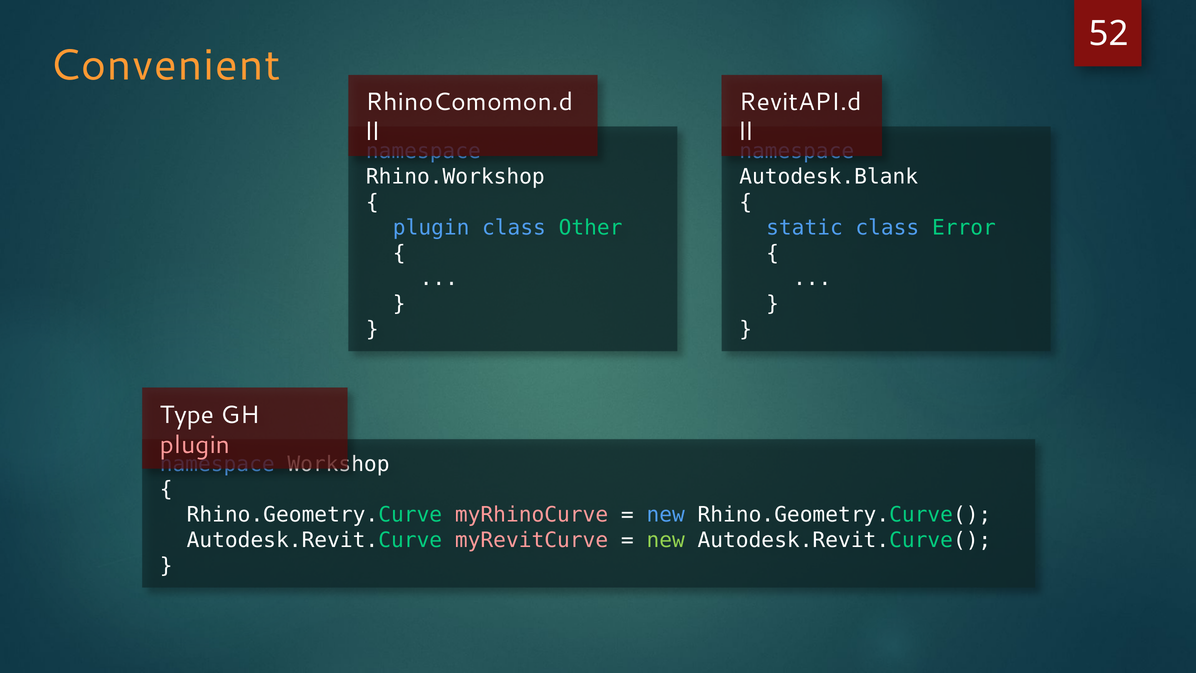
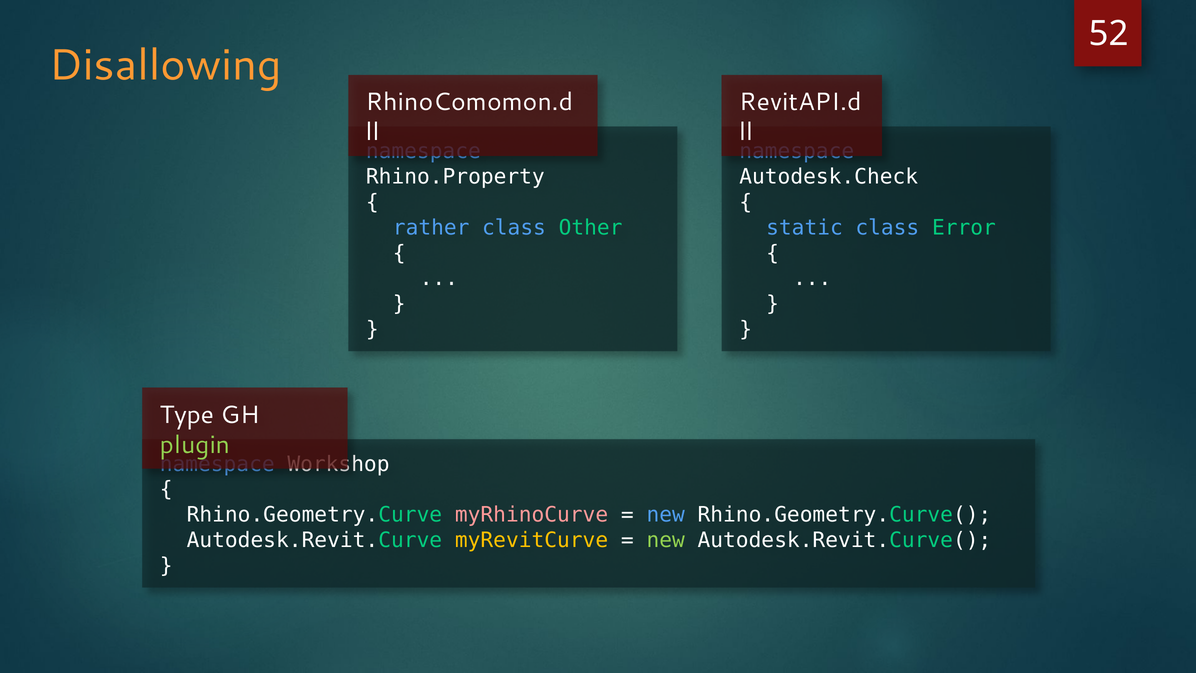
Convenient: Convenient -> Disallowing (165, 65)
Rhino.Workshop: Rhino.Workshop -> Rhino.Property (455, 177)
Autodesk.Blank: Autodesk.Blank -> Autodesk.Check (829, 177)
plugin: plugin -> rather (431, 227)
plugin colour: pink -> light green (195, 445)
myRevitCurve colour: pink -> yellow (532, 540)
